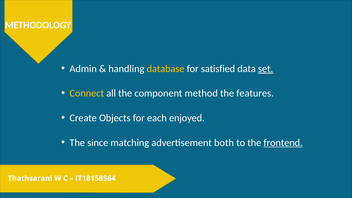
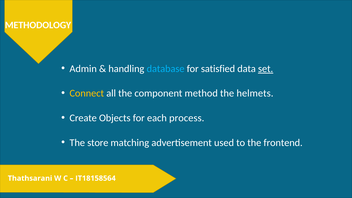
database colour: yellow -> light blue (166, 69)
features: features -> helmets (255, 93)
enjoyed: enjoyed -> process (187, 118)
since: since -> store (98, 143)
both: both -> used (224, 143)
frontend underline: present -> none (283, 143)
